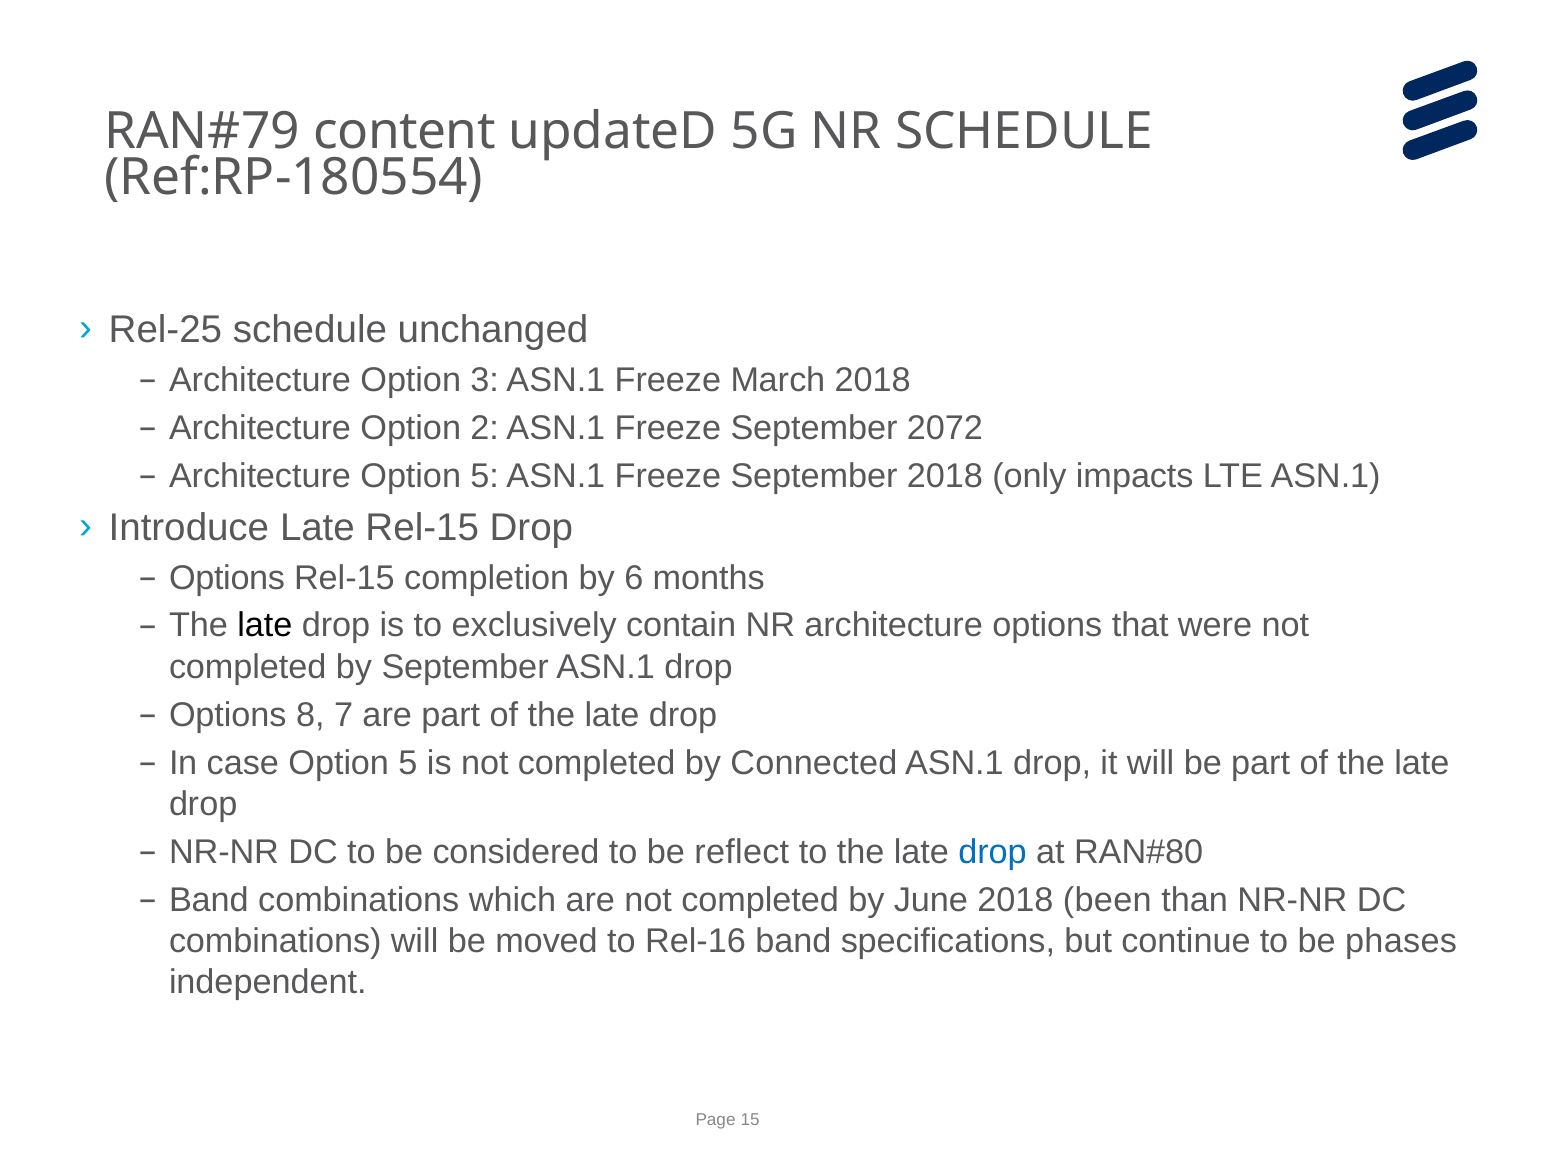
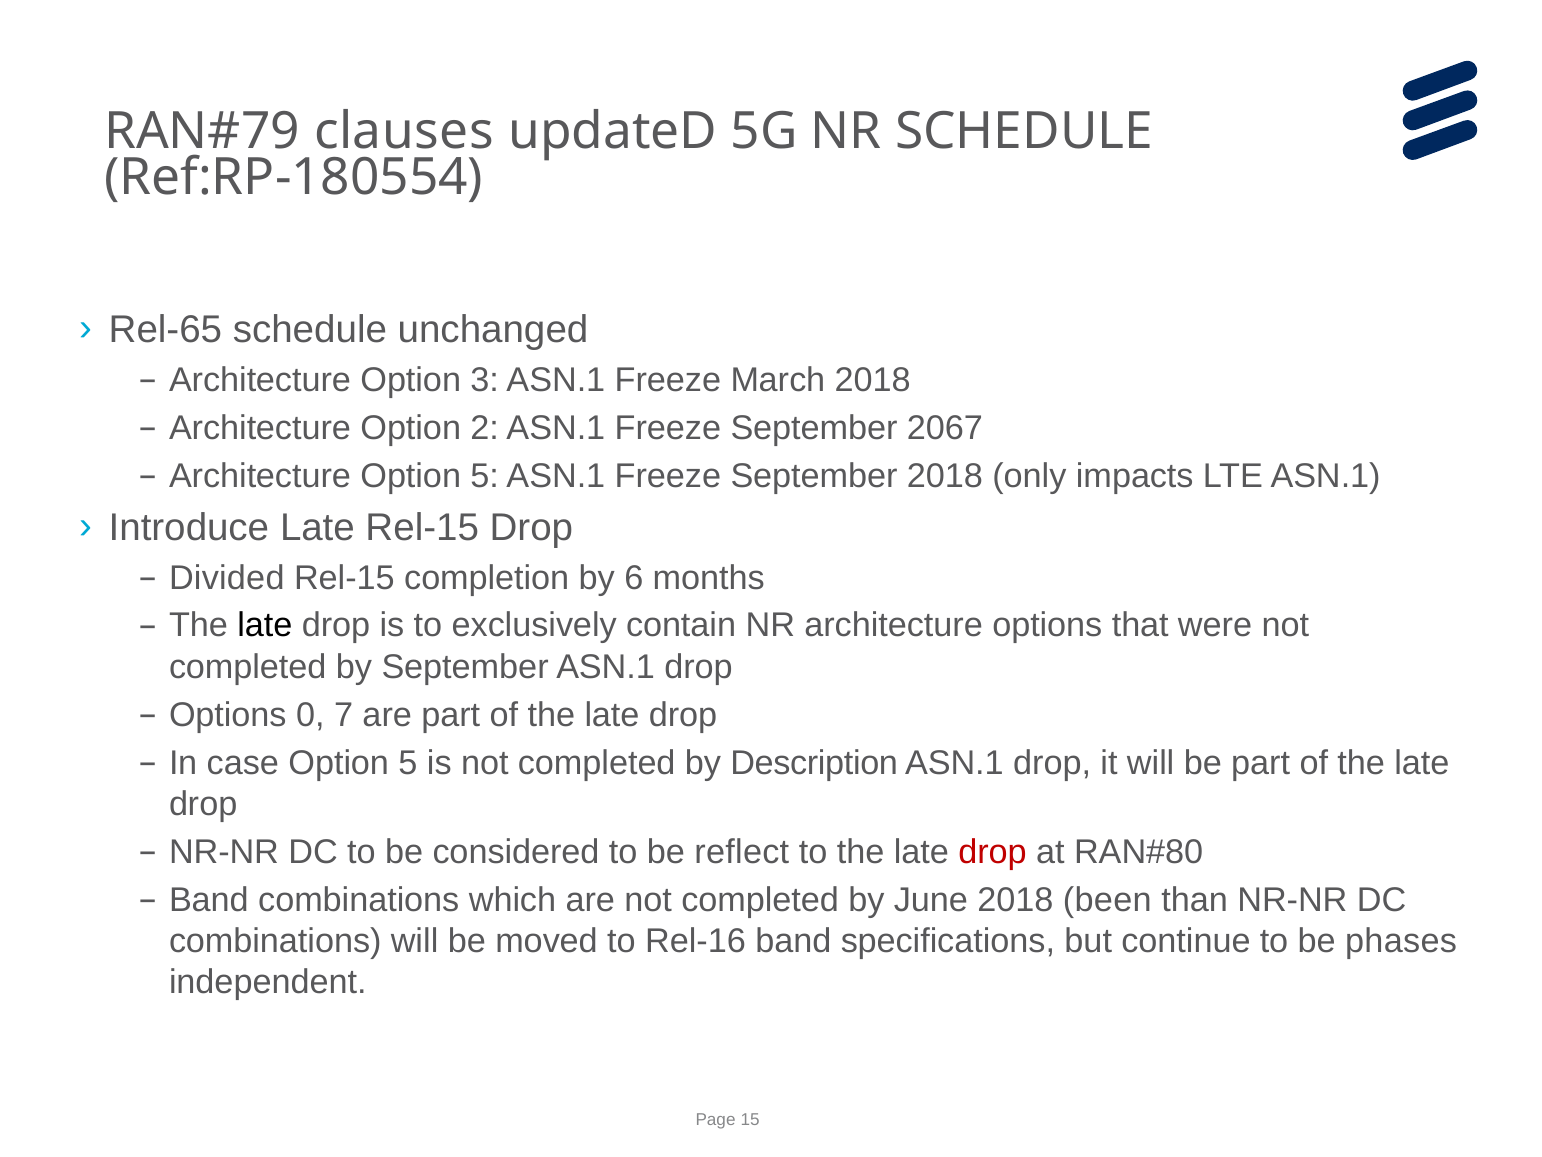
content: content -> clauses (404, 131)
Rel-25: Rel-25 -> Rel-65 (165, 329)
2072: 2072 -> 2067 (945, 428)
Options: Options -> Divided (227, 577)
8: 8 -> 0 (310, 714)
Connected: Connected -> Description (814, 762)
drop colour: blue -> red (992, 851)
